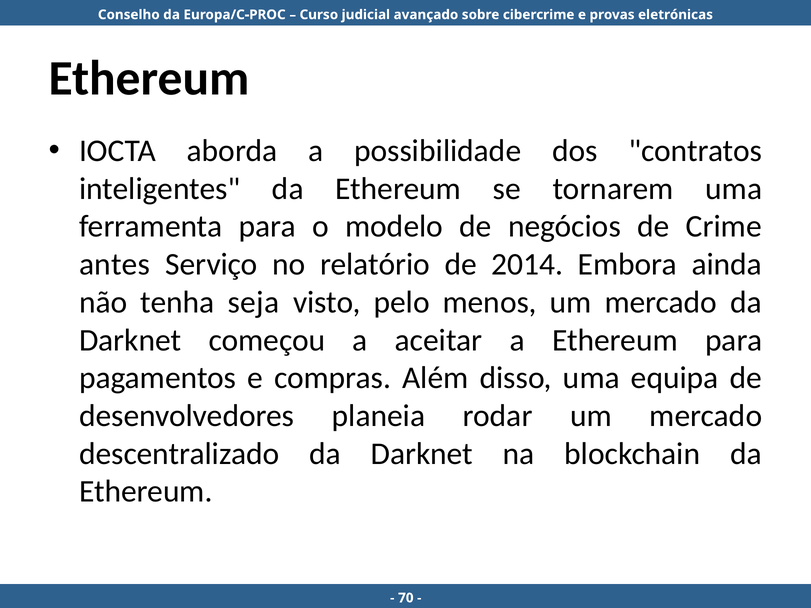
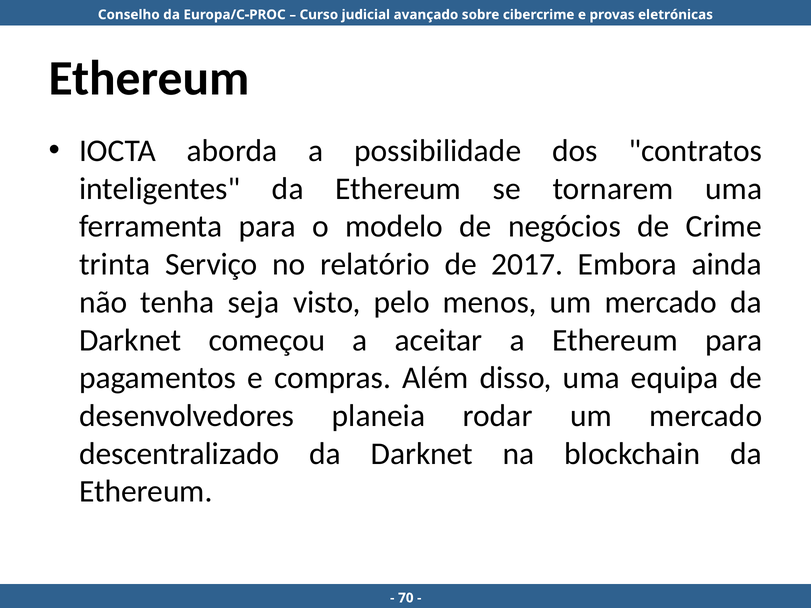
antes: antes -> trinta (115, 265)
2014: 2014 -> 2017 (527, 265)
